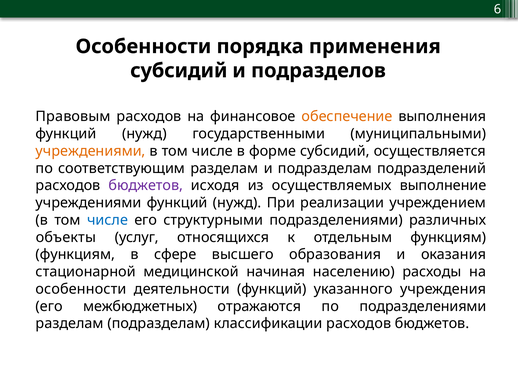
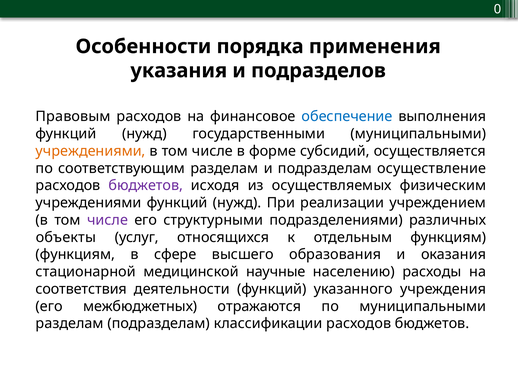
6: 6 -> 0 (497, 9)
субсидий: субсидий -> указания (179, 71)
обеспечение colour: orange -> blue (347, 117)
подразделений: подразделений -> осуществление (432, 169)
выполнение: выполнение -> физическим (443, 186)
числе colour: blue -> purple (107, 220)
начиная: начиная -> научные (276, 272)
особенности: особенности -> соответствия (81, 289)
по подразделениями: подразделениями -> муниципальными (423, 307)
